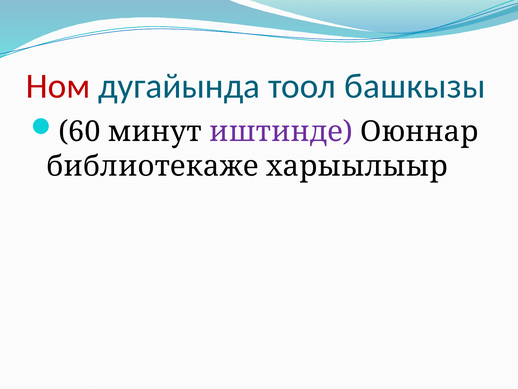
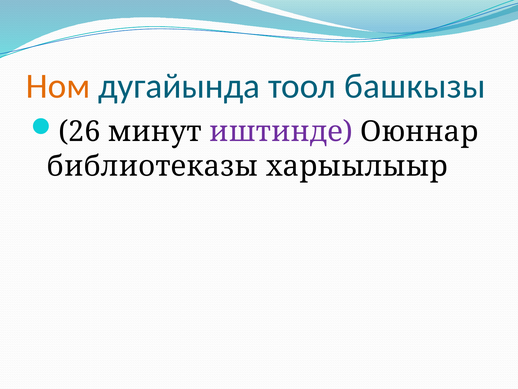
Ном colour: red -> orange (58, 86)
60: 60 -> 26 (79, 131)
библиотекаже: библиотекаже -> библиотеказы (153, 166)
